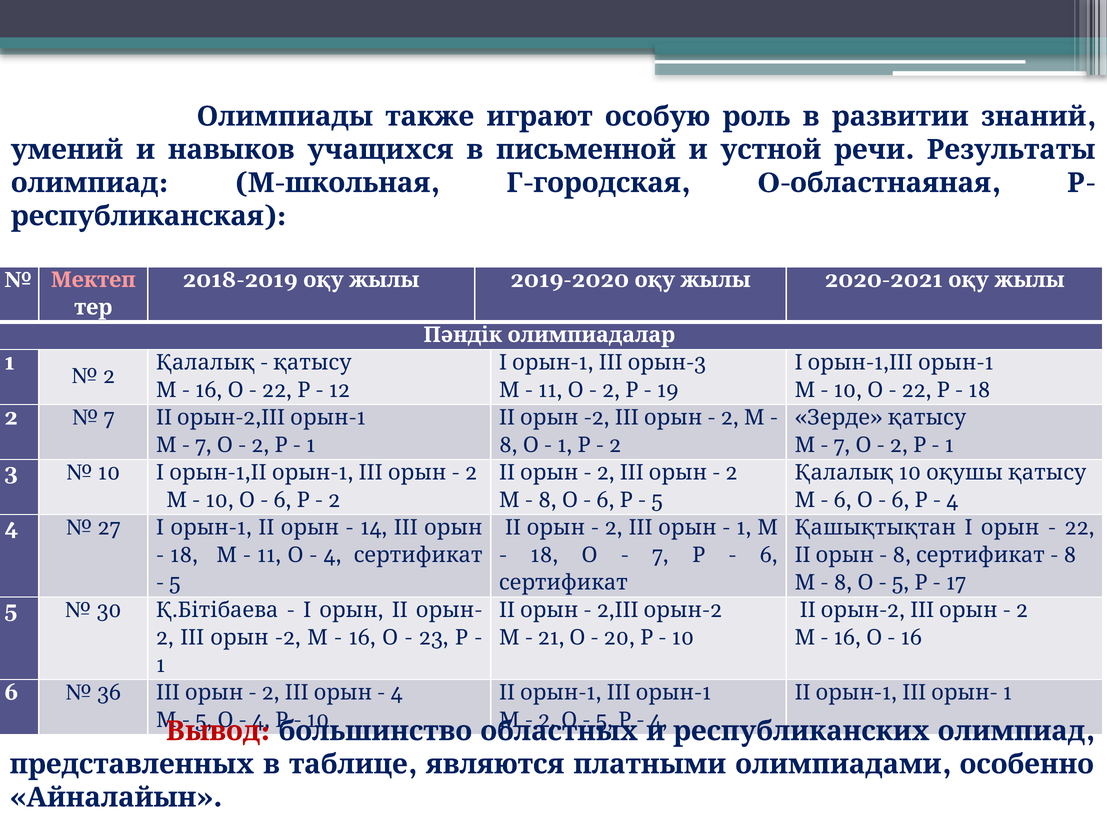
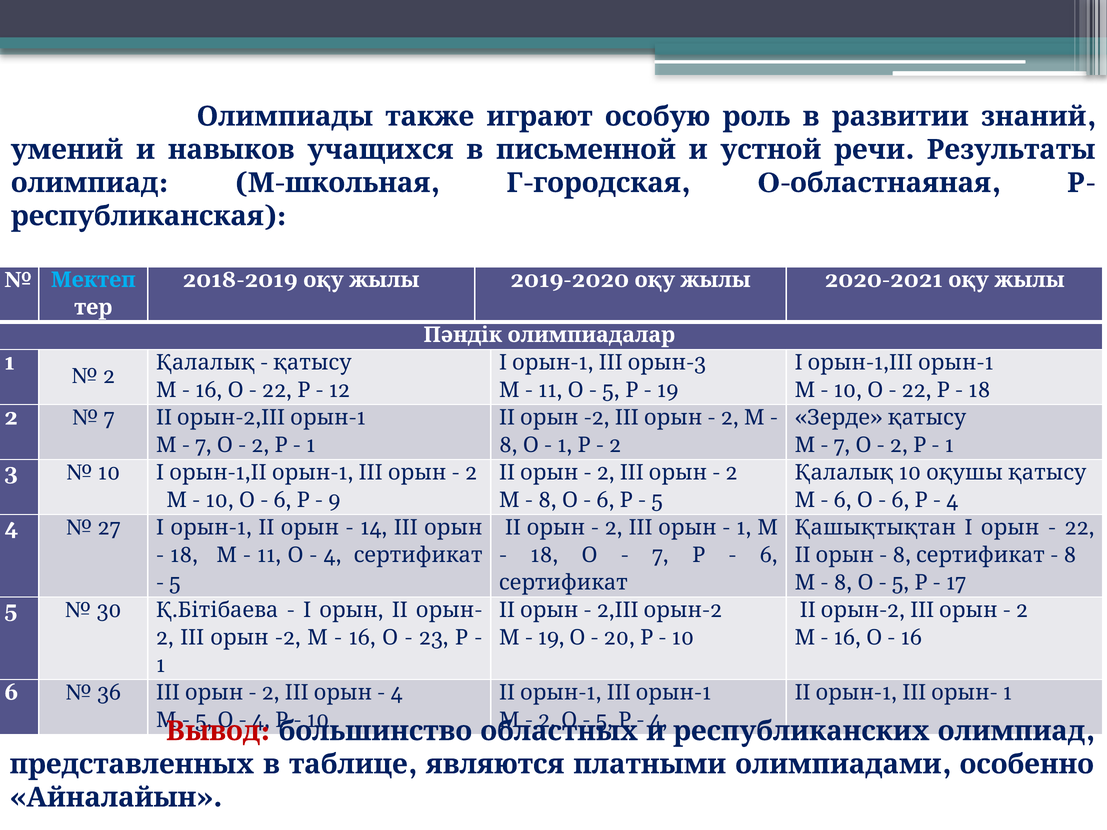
Мектеп colour: pink -> light blue (93, 280)
2: 2 -> 5 (611, 390)
2: 2 -> 9 (334, 500)
21: 21 -> 19 (551, 638)
